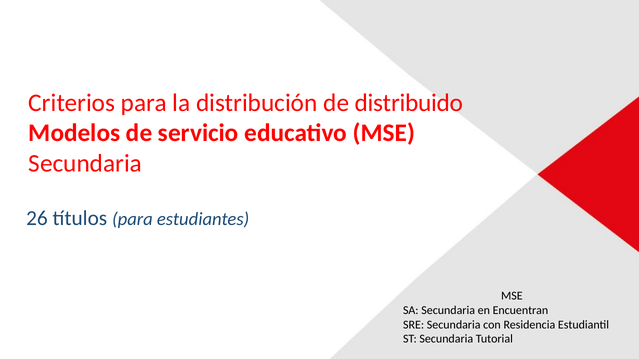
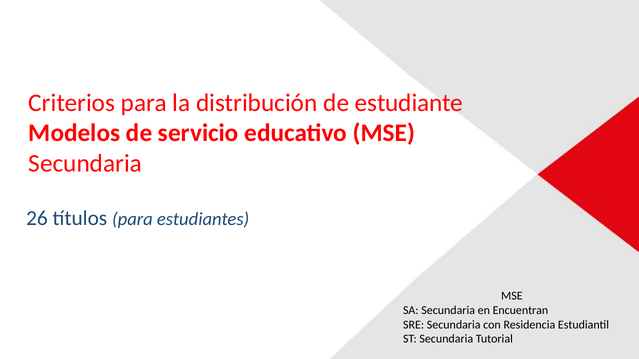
distribuido: distribuido -> estudiante (409, 103)
